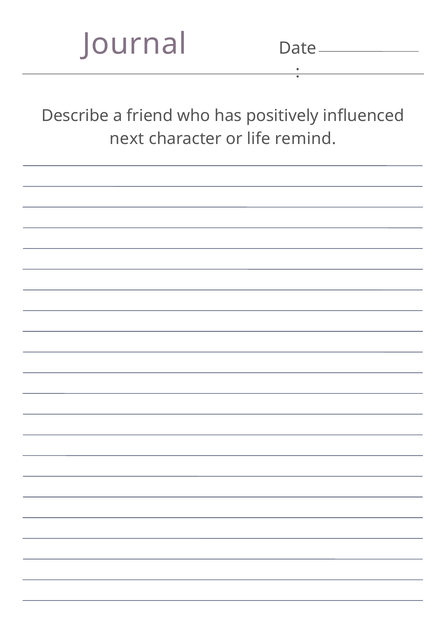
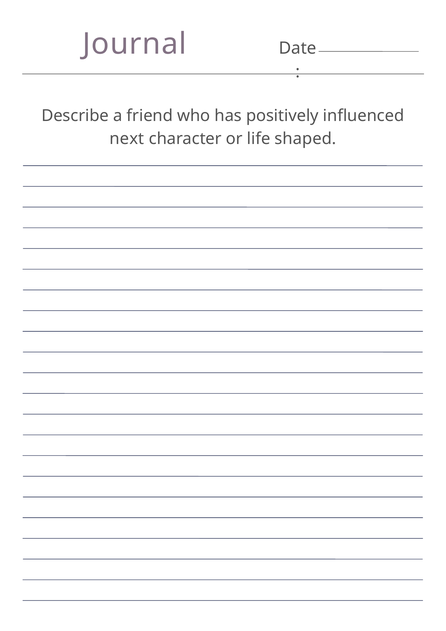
remind: remind -> shaped (306, 139)
